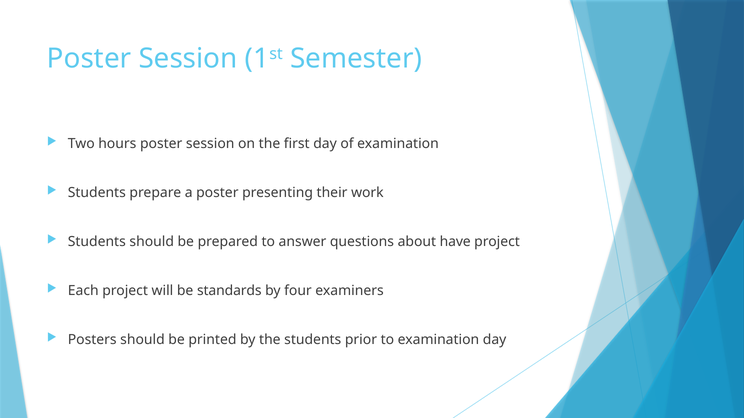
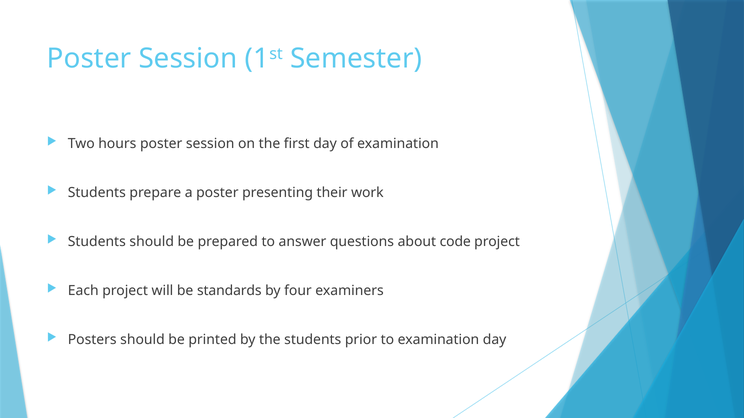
have: have -> code (455, 242)
